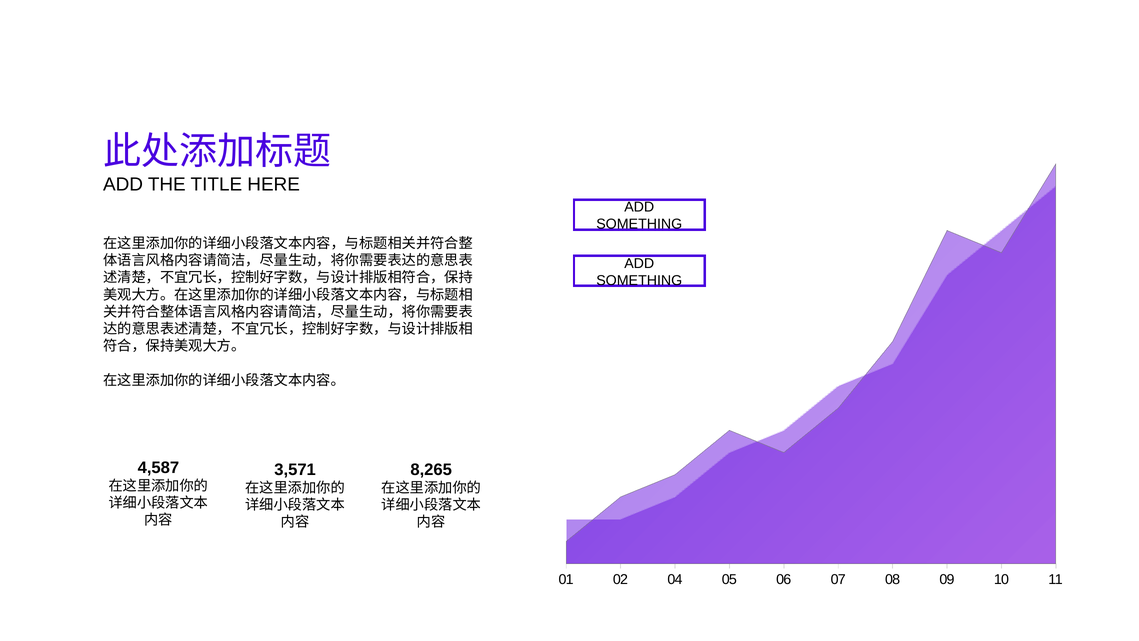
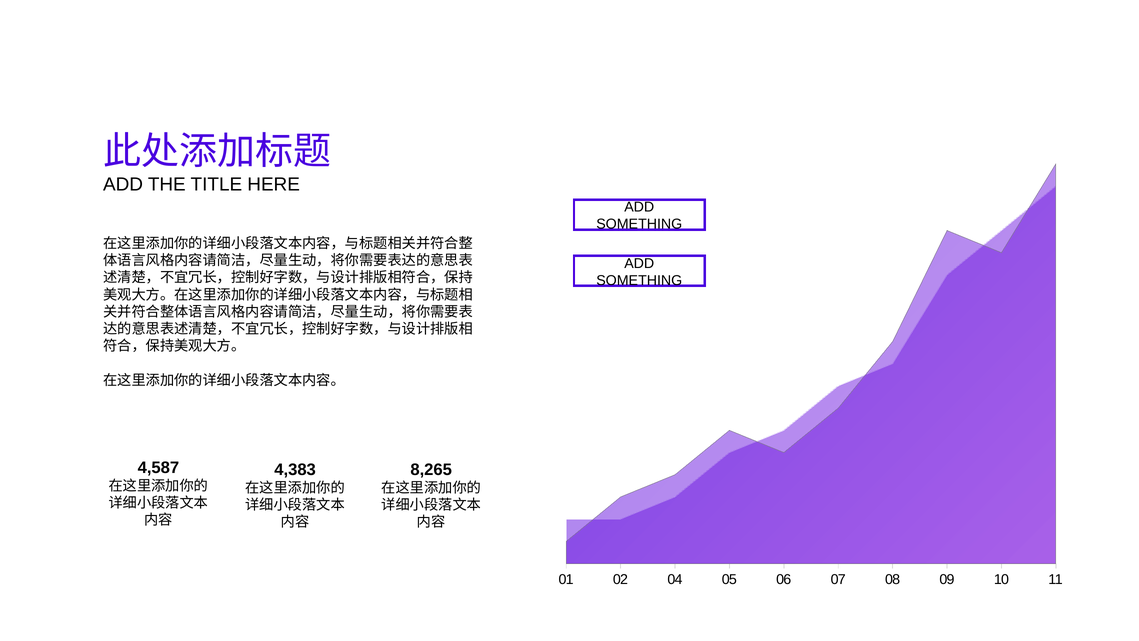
3,571: 3,571 -> 4,383 (295, 469)
